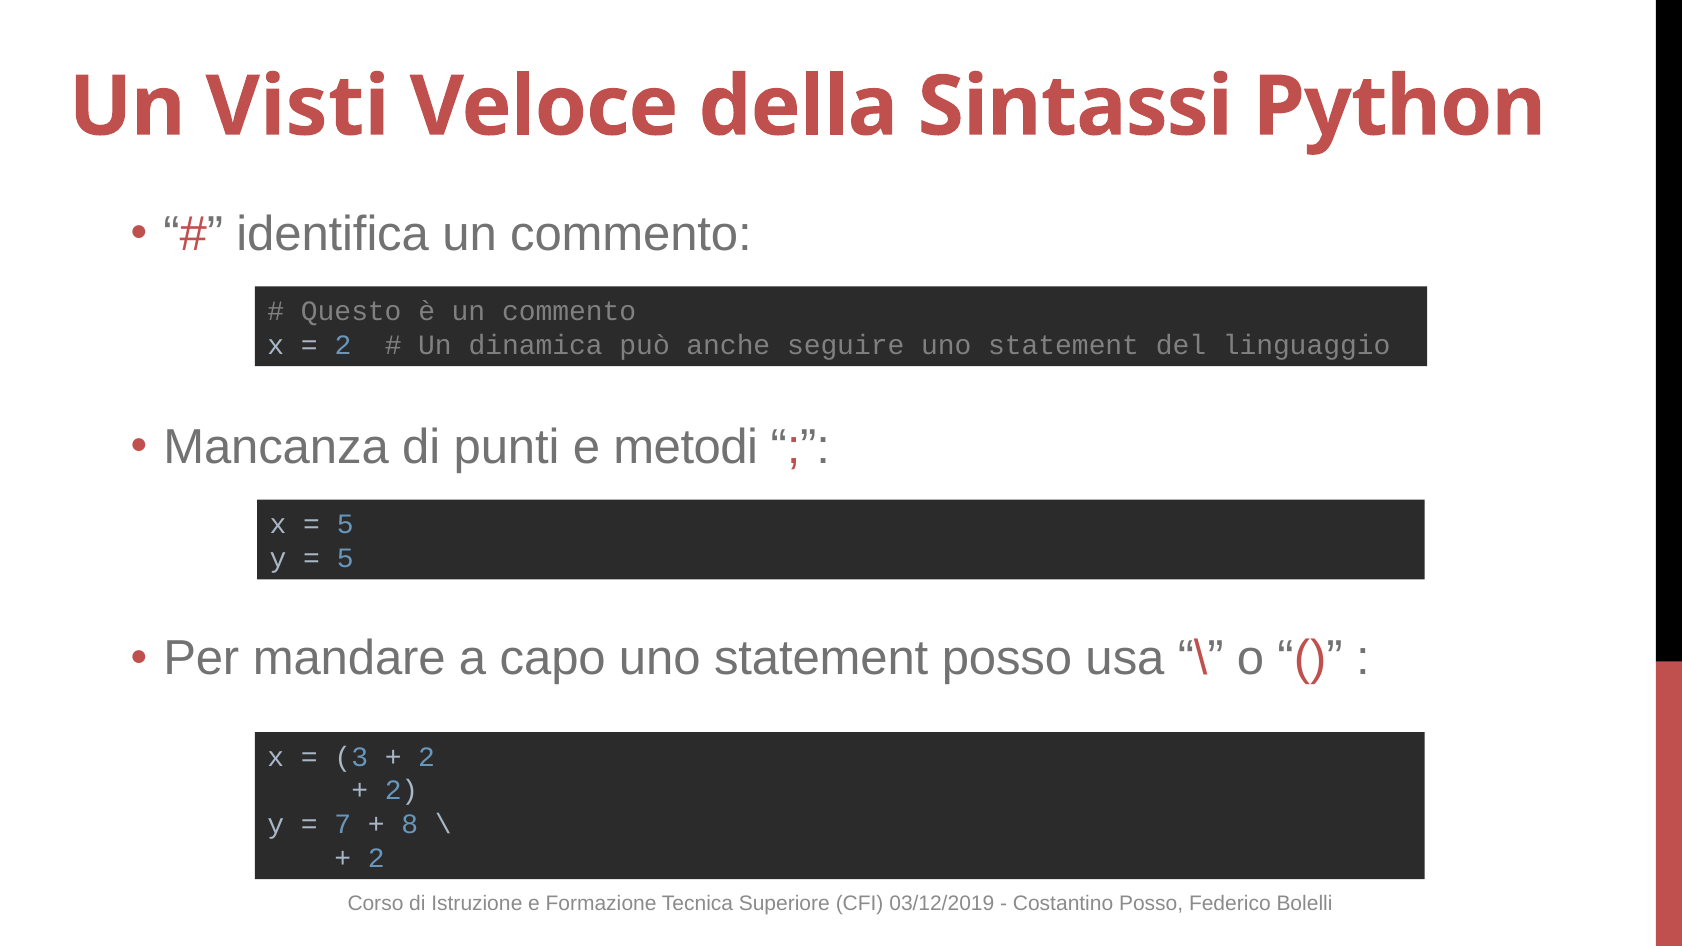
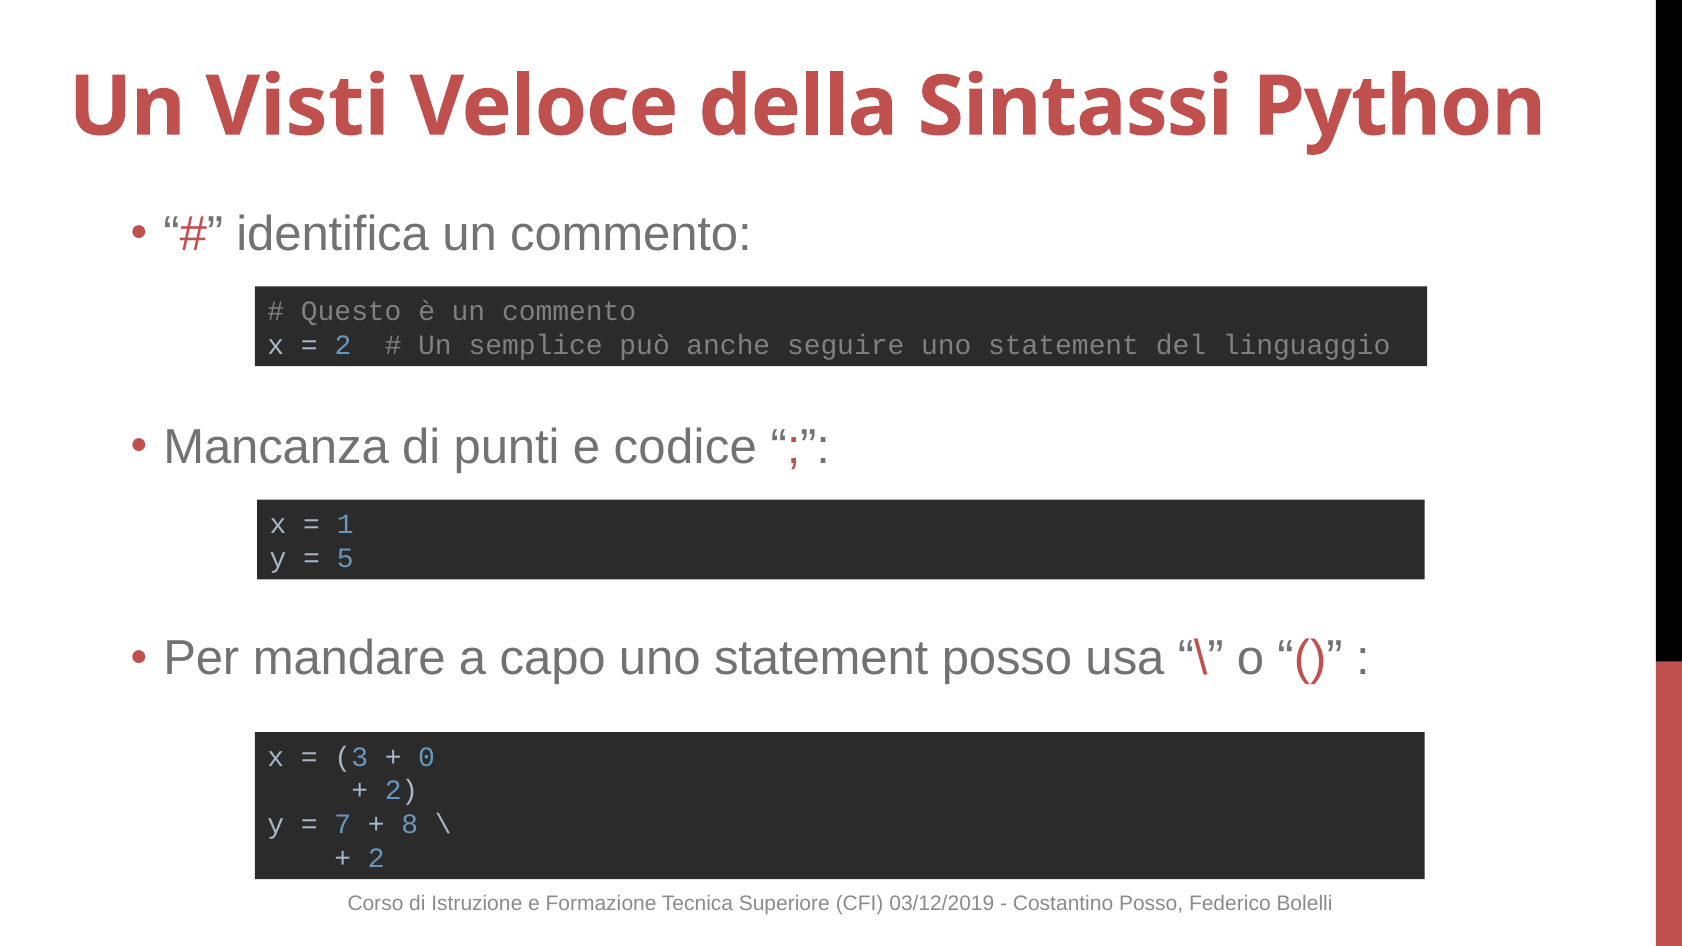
dinamica: dinamica -> semplice (536, 345)
metodi: metodi -> codice (685, 447)
5: 5 -> 1 (345, 525)
2: 2 -> 0 (427, 757)
